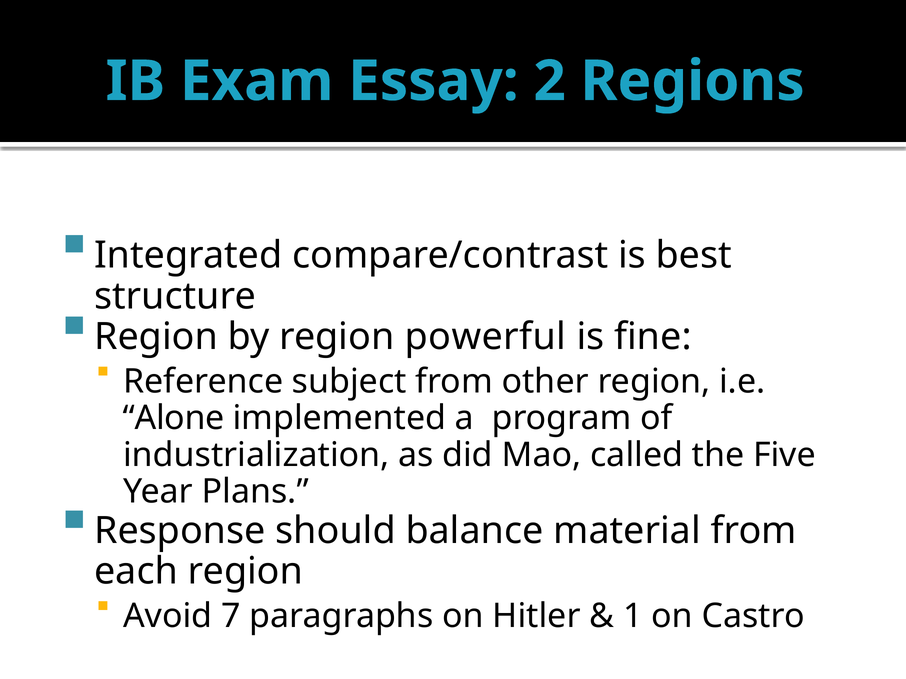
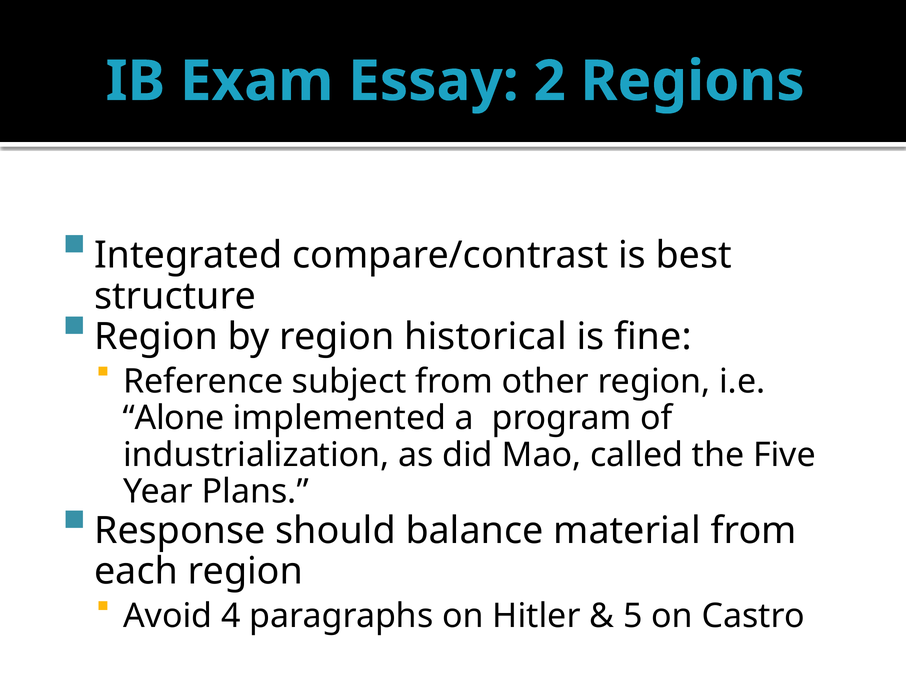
powerful: powerful -> historical (486, 337)
7: 7 -> 4 (231, 617)
1: 1 -> 5 (633, 617)
